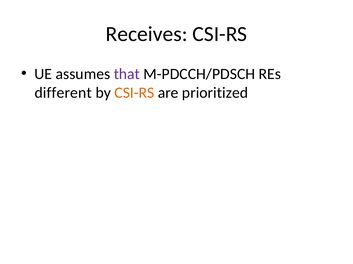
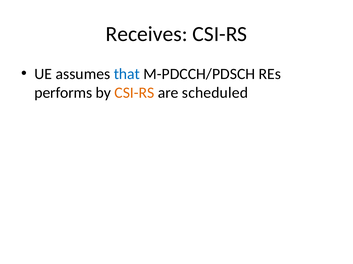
that colour: purple -> blue (127, 74)
different: different -> performs (63, 93)
prioritized: prioritized -> scheduled (215, 93)
